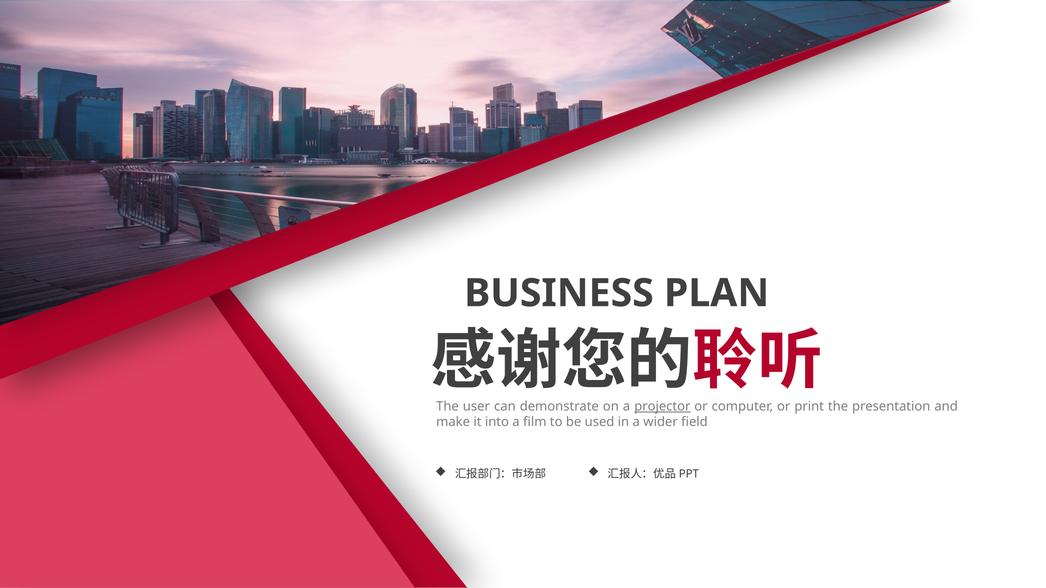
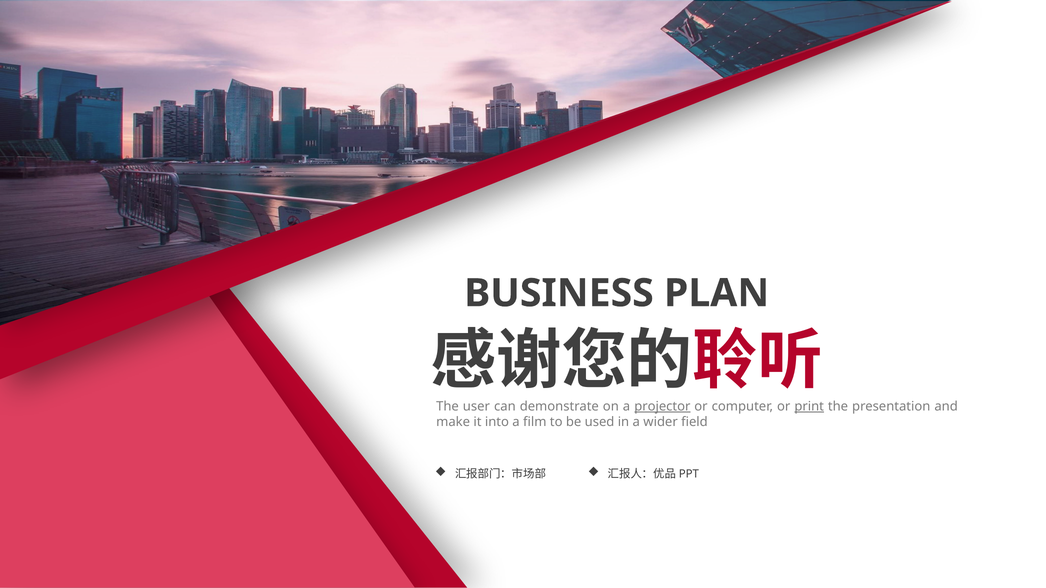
print underline: none -> present (809, 407)
